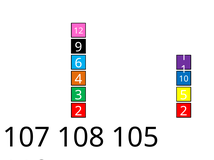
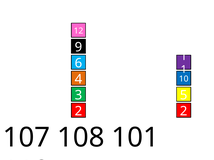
105: 105 -> 101 (135, 138)
